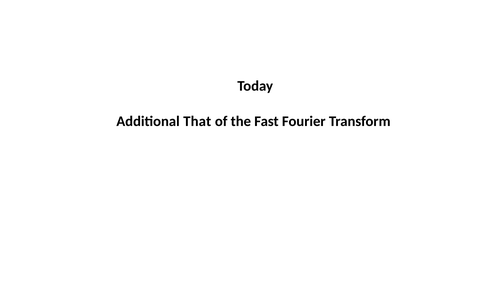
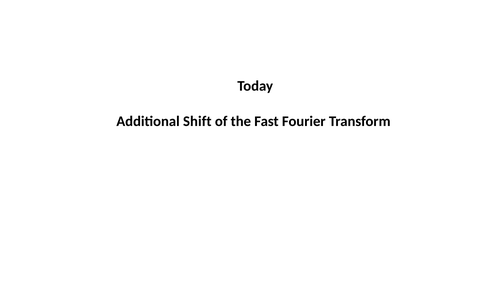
That: That -> Shift (197, 121)
